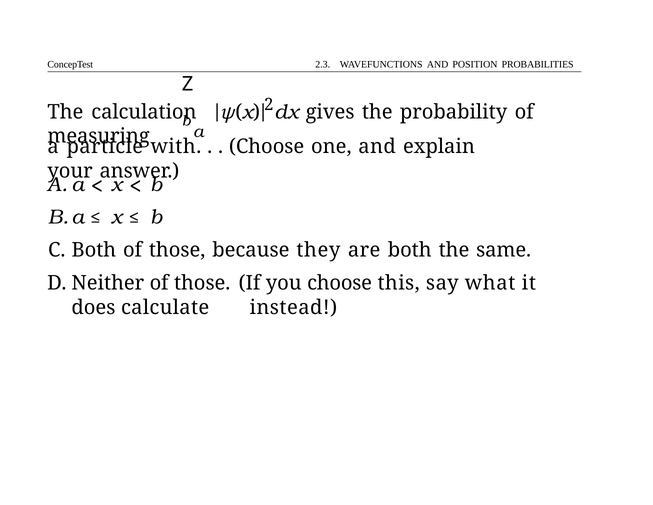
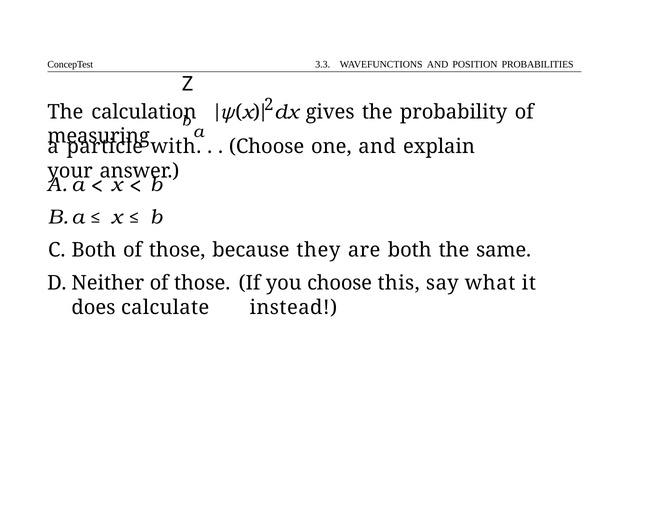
2.3: 2.3 -> 3.3 (323, 64)
